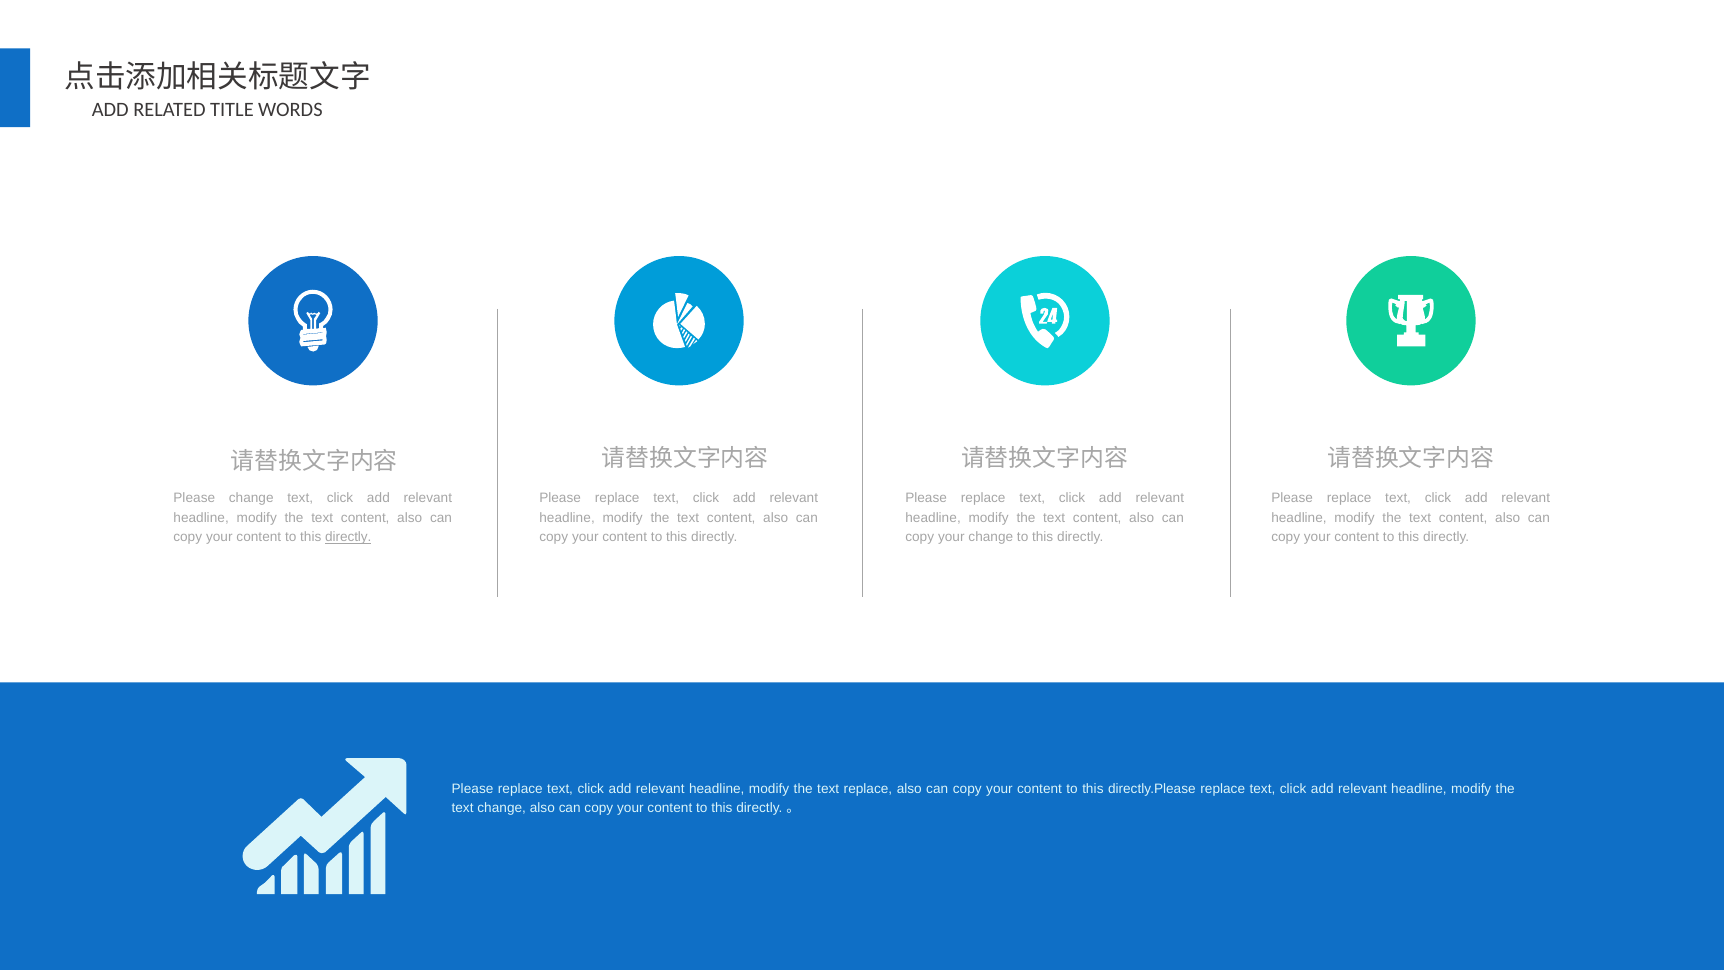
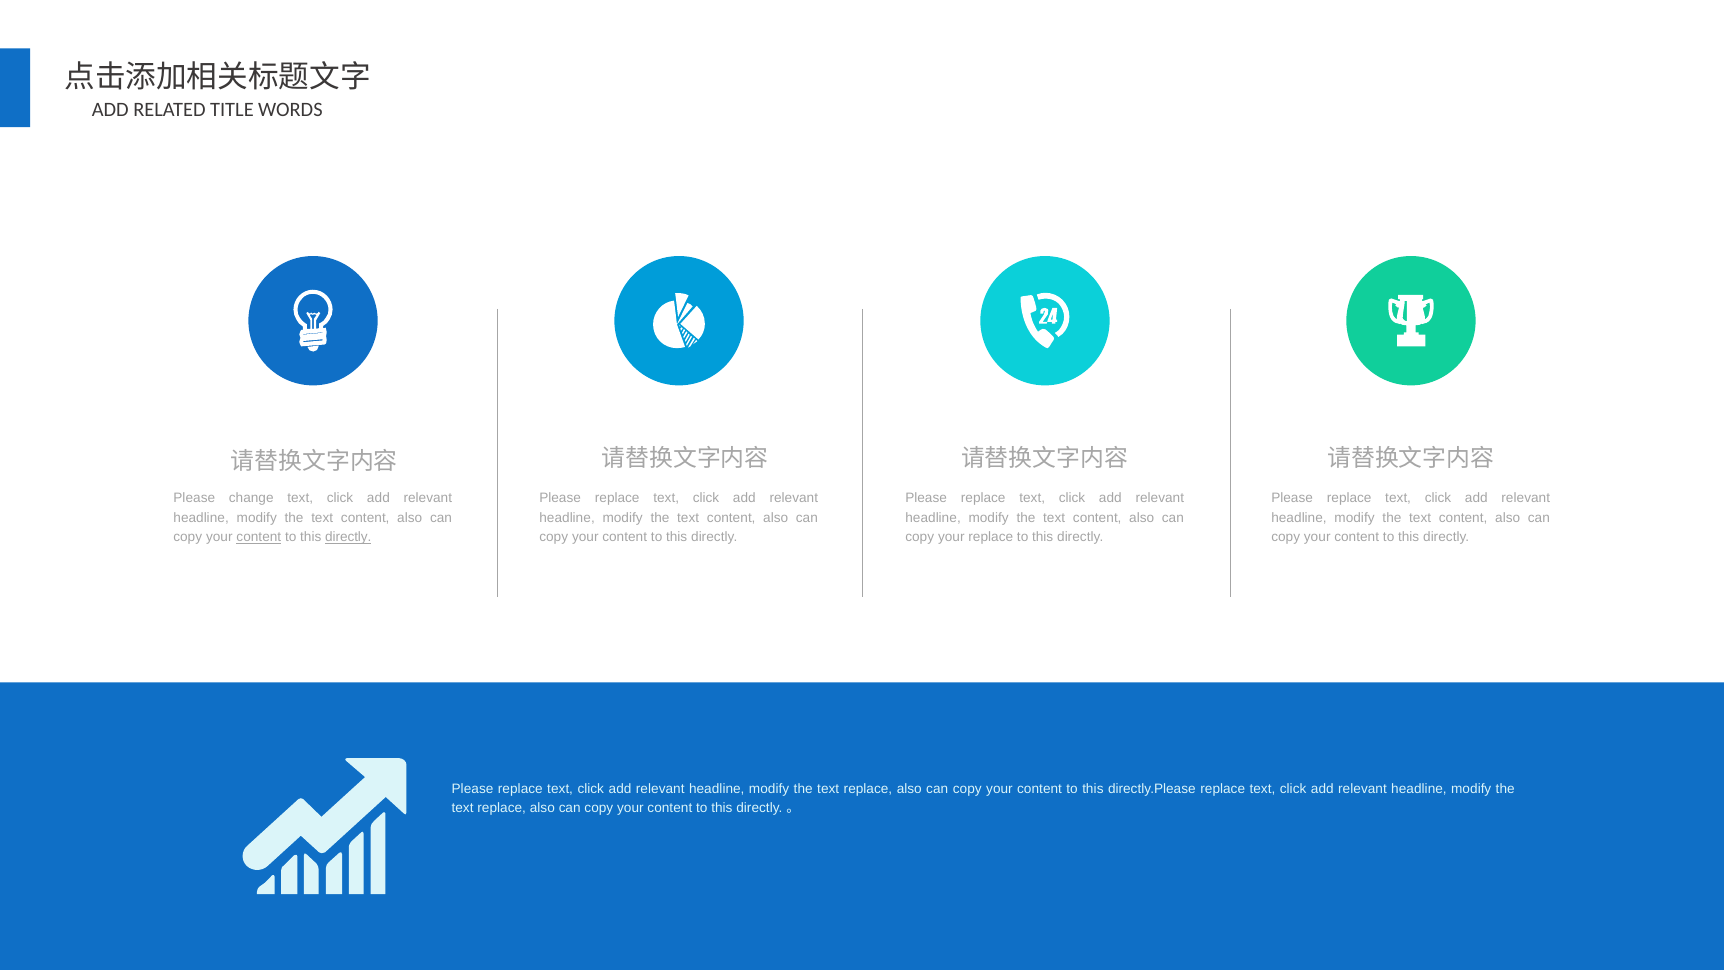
content underline: none -> present (259, 537)
your change: change -> replace (991, 537)
change: change -> replace (502, 808)
